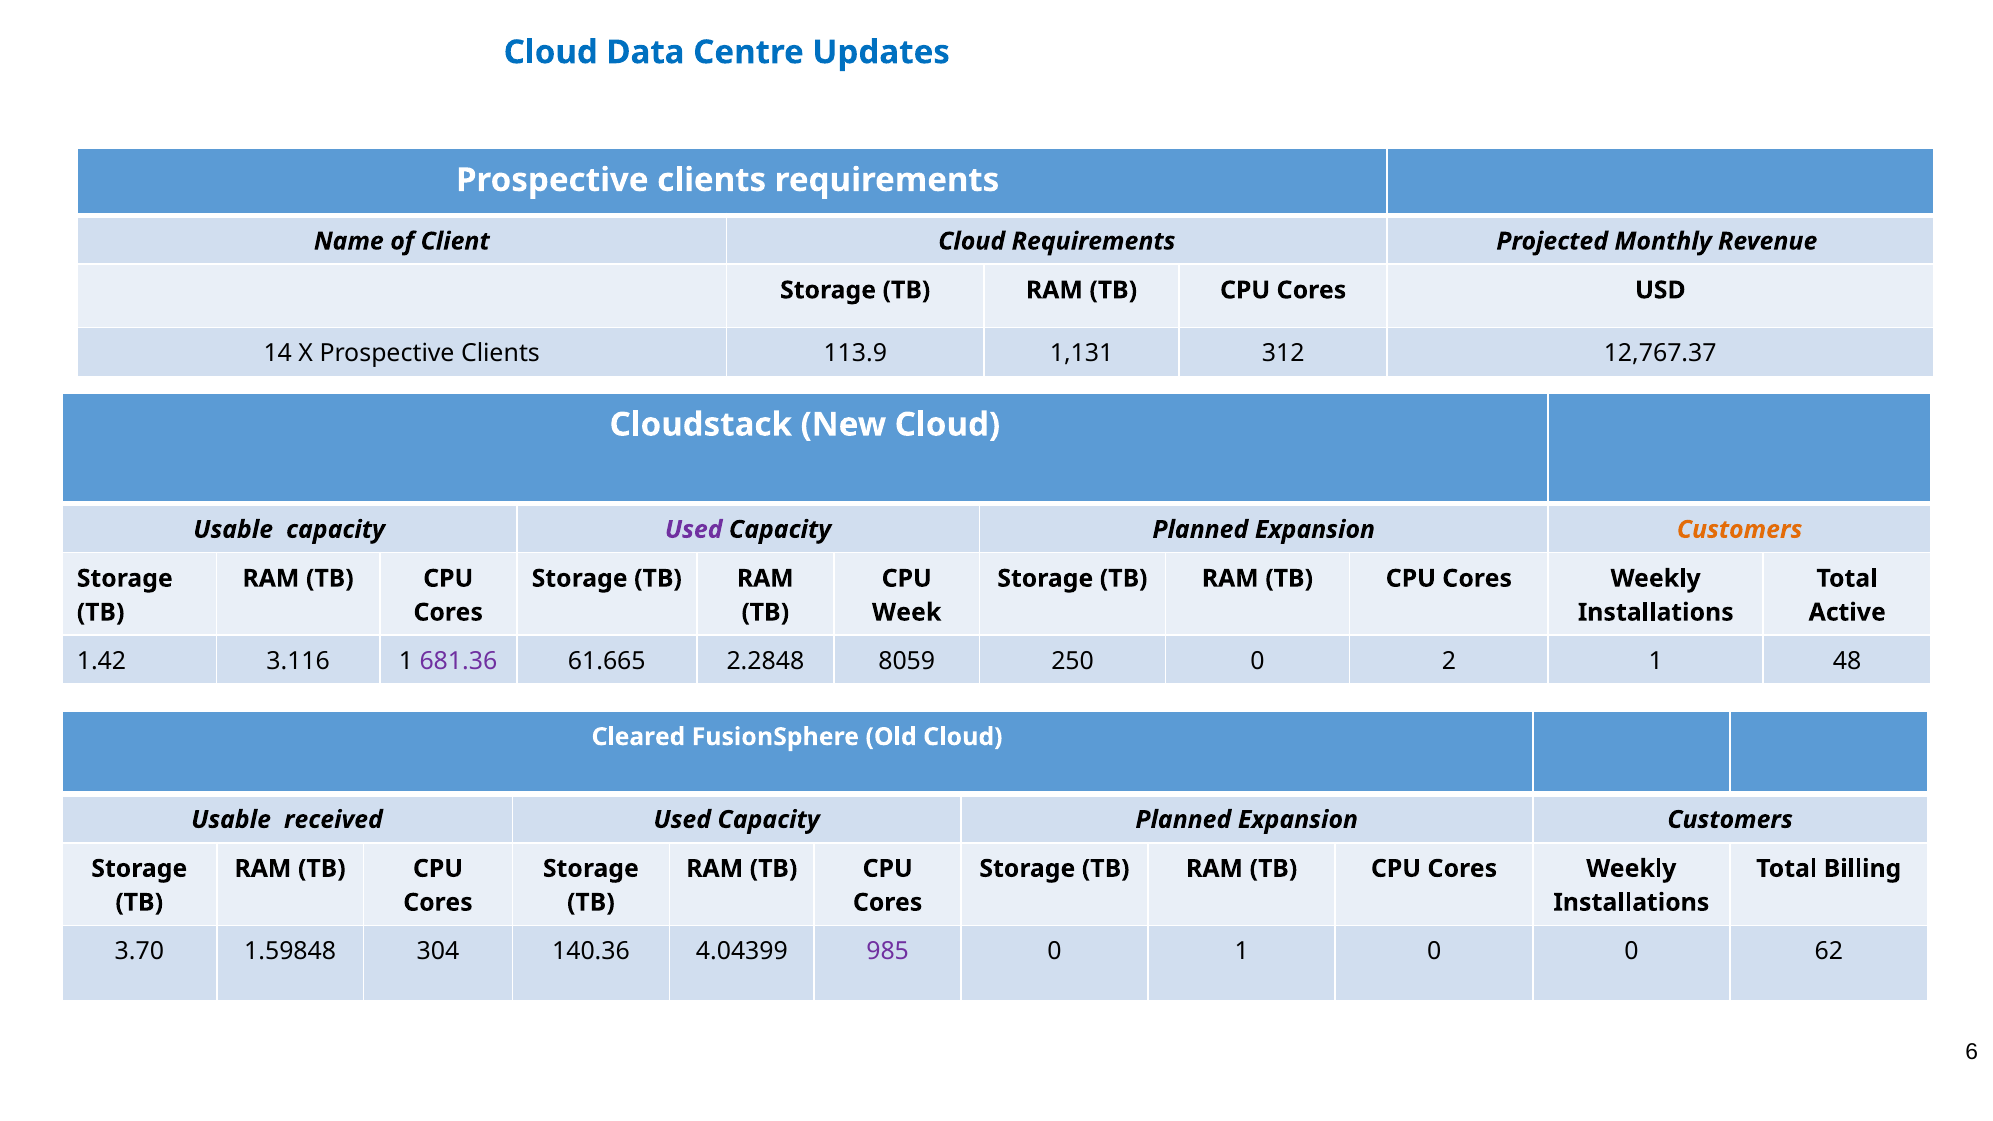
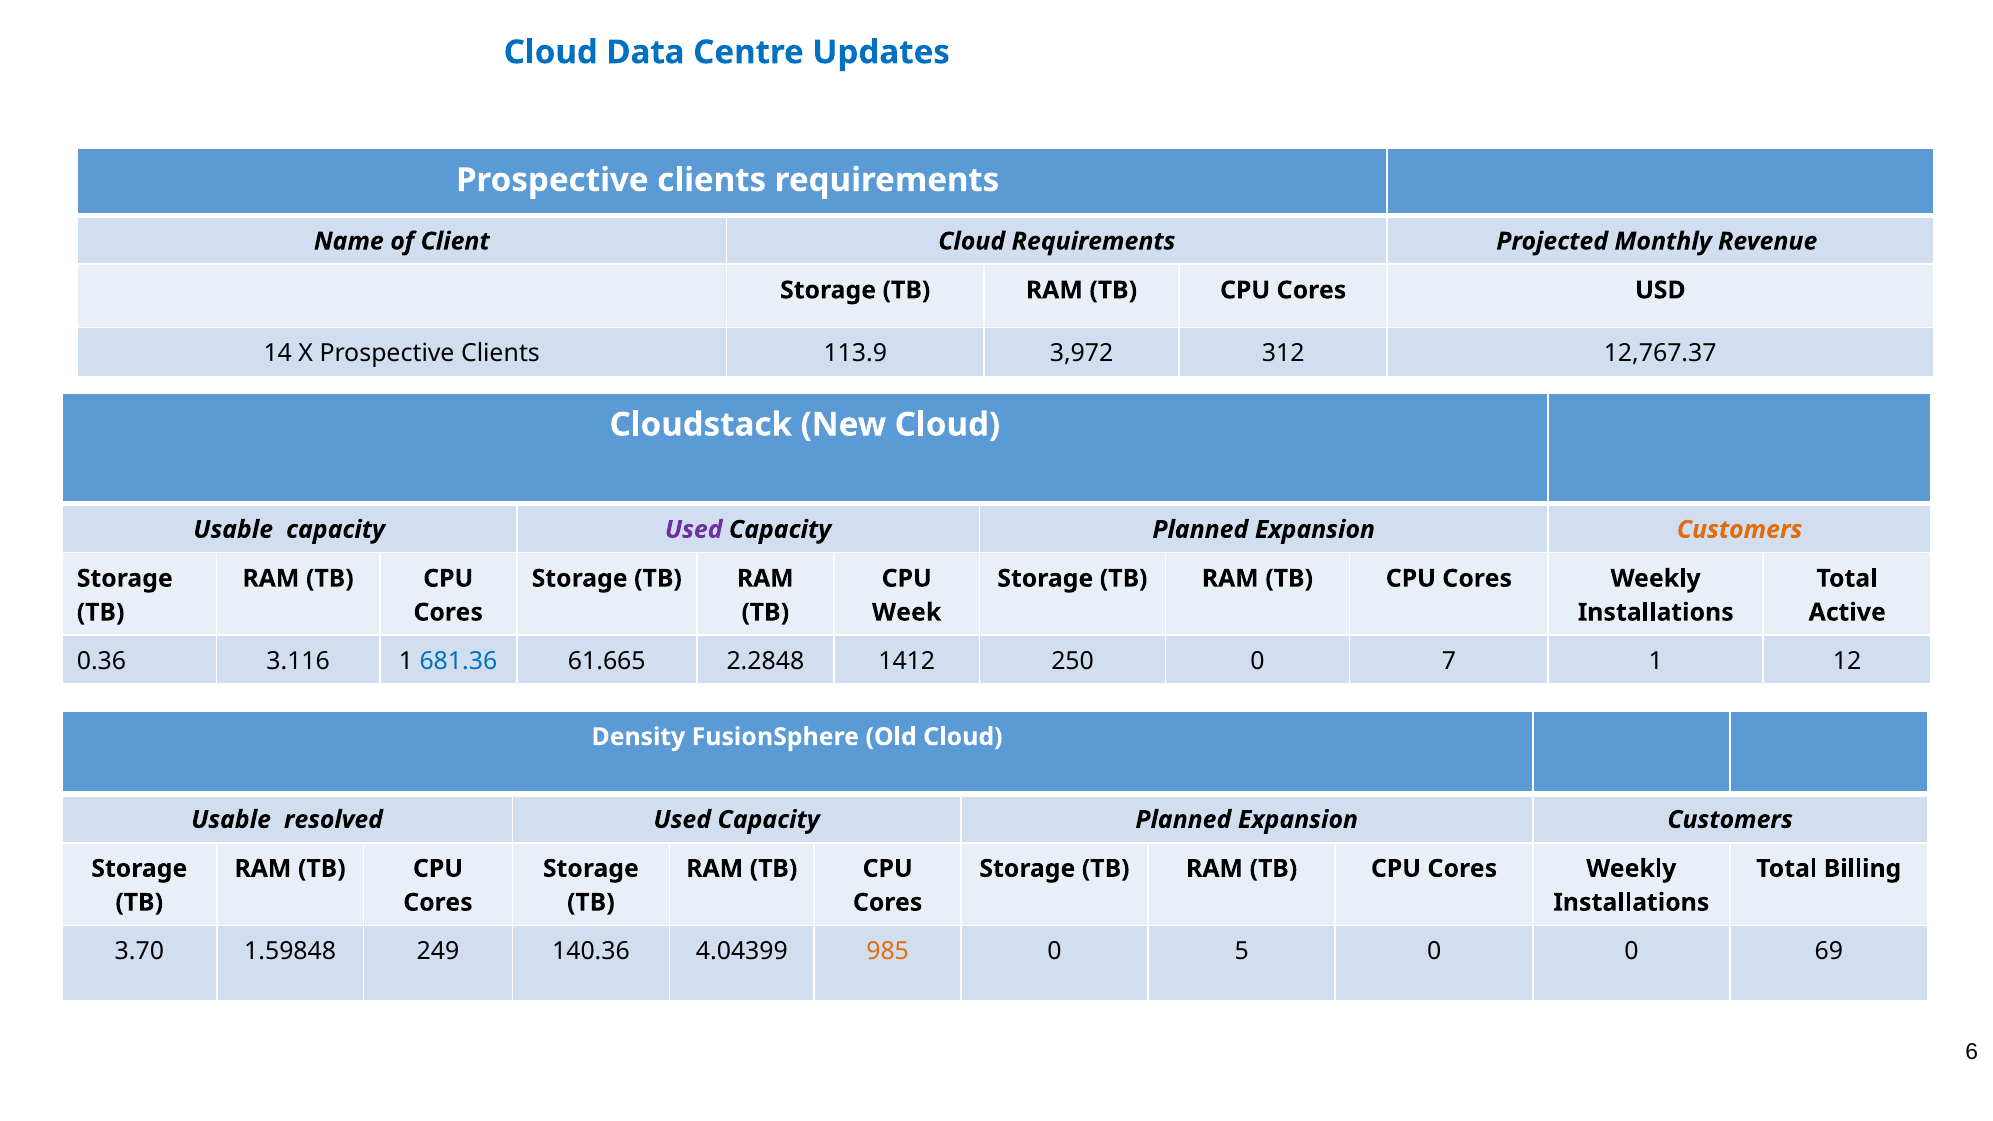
1,131: 1,131 -> 3,972 (1082, 354)
1.42: 1.42 -> 0.36 (101, 661)
681.36 colour: purple -> blue (458, 661)
8059: 8059 -> 1412 (907, 661)
2: 2 -> 7 (1449, 661)
48: 48 -> 12 (1847, 661)
Cleared: Cleared -> Density (638, 737)
received: received -> resolved (333, 820)
304: 304 -> 249 (438, 951)
985 colour: purple -> orange (888, 951)
0 1: 1 -> 5 (1242, 951)
62: 62 -> 69 (1829, 951)
